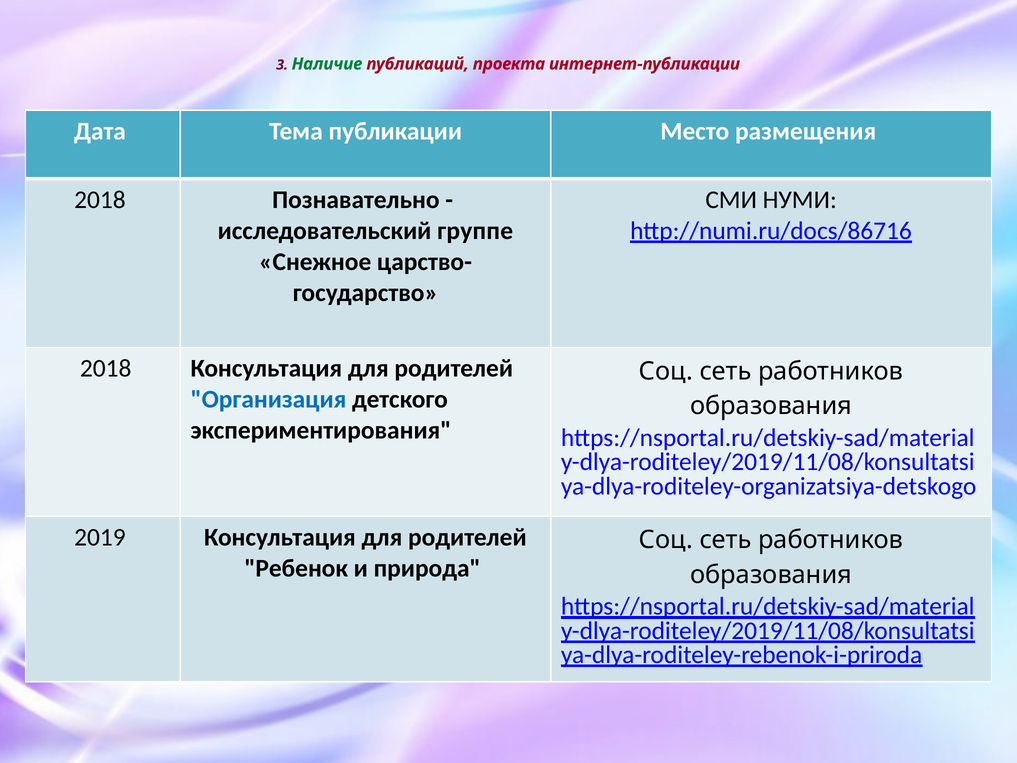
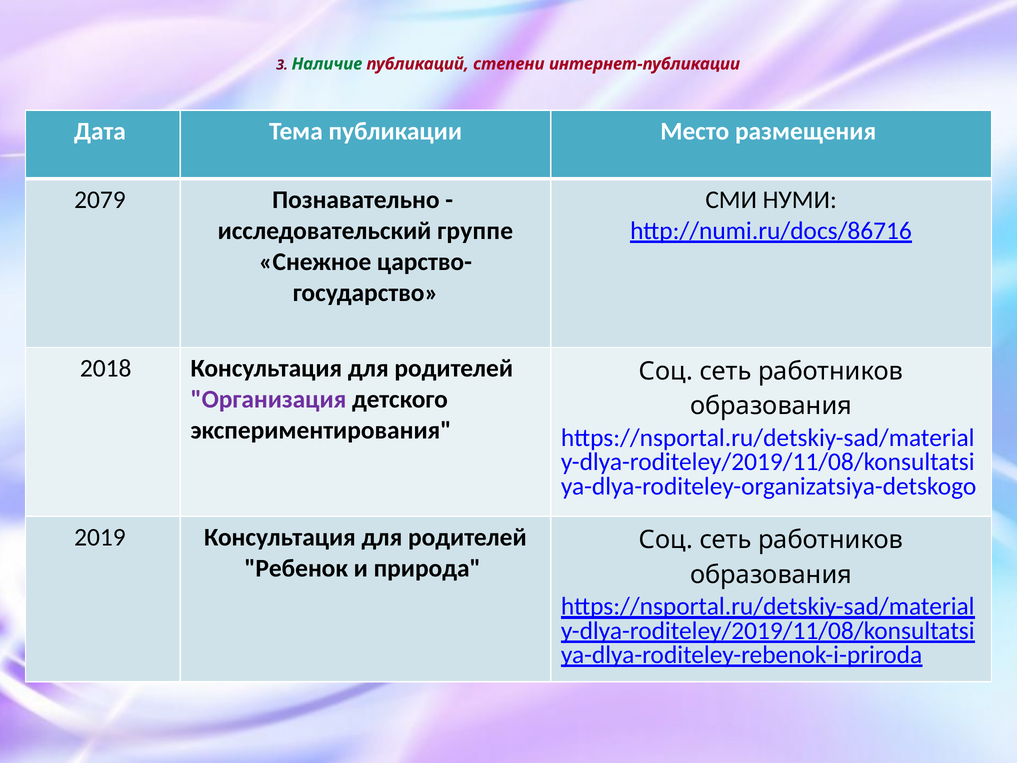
проекта: проекта -> степени (509, 64)
2018: 2018 -> 2079 (100, 200)
Организация colour: blue -> purple (268, 399)
